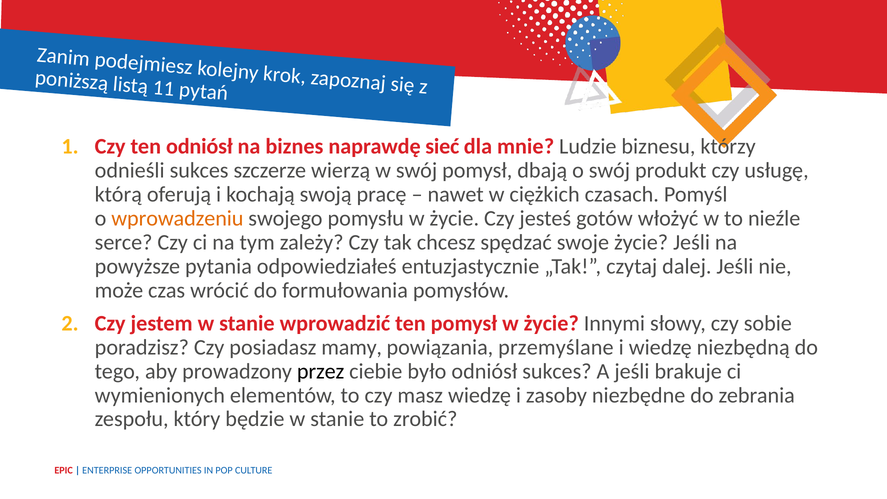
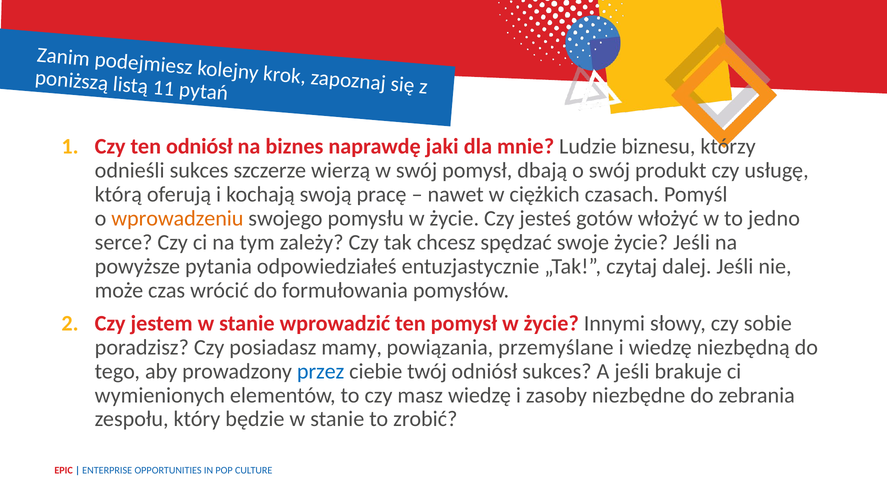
sieć: sieć -> jaki (442, 147)
nieźle: nieźle -> jedno (774, 218)
przez colour: black -> blue (321, 371)
było: było -> twój (427, 371)
